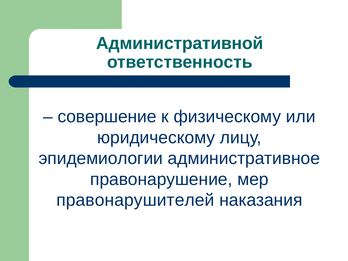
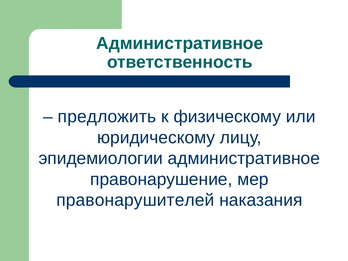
Административной: Административной -> Административное (180, 43)
совершение: совершение -> предложить (107, 117)
